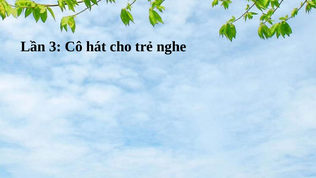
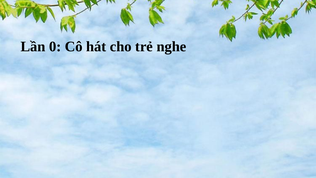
3: 3 -> 0 (55, 47)
